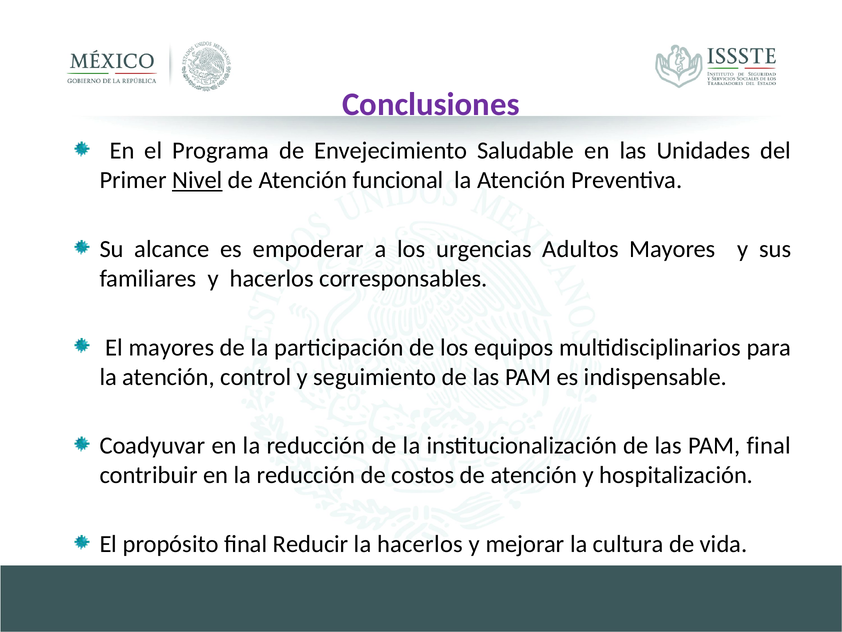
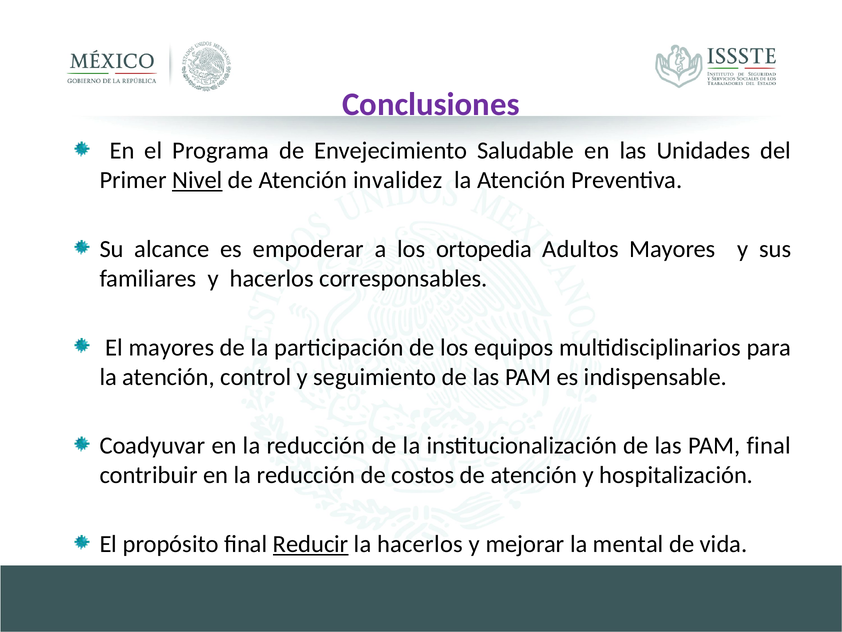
funcional: funcional -> invalidez (398, 180)
urgencias: urgencias -> ortopedia (484, 249)
Reducir underline: none -> present (311, 544)
cultura: cultura -> mental (628, 544)
